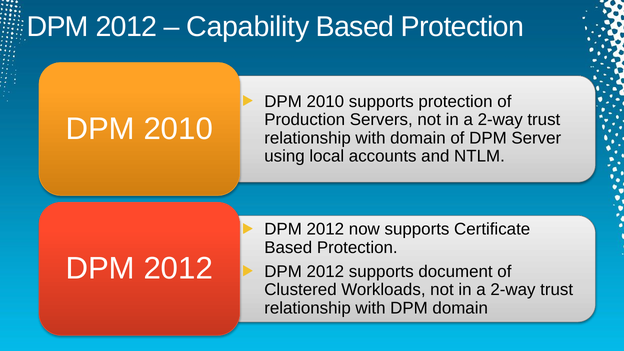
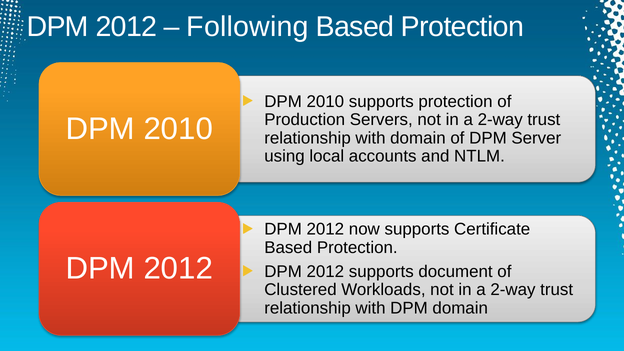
Capability: Capability -> Following (248, 27)
